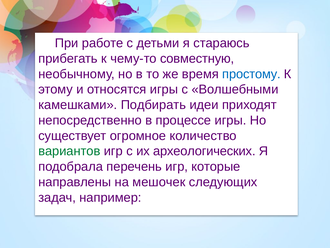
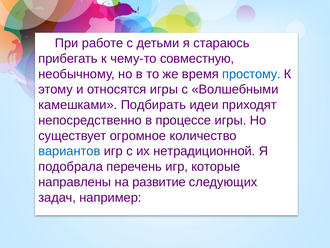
вариантов colour: green -> blue (69, 151)
археологических: археологических -> нетрадиционной (204, 151)
мешочек: мешочек -> развитие (159, 182)
